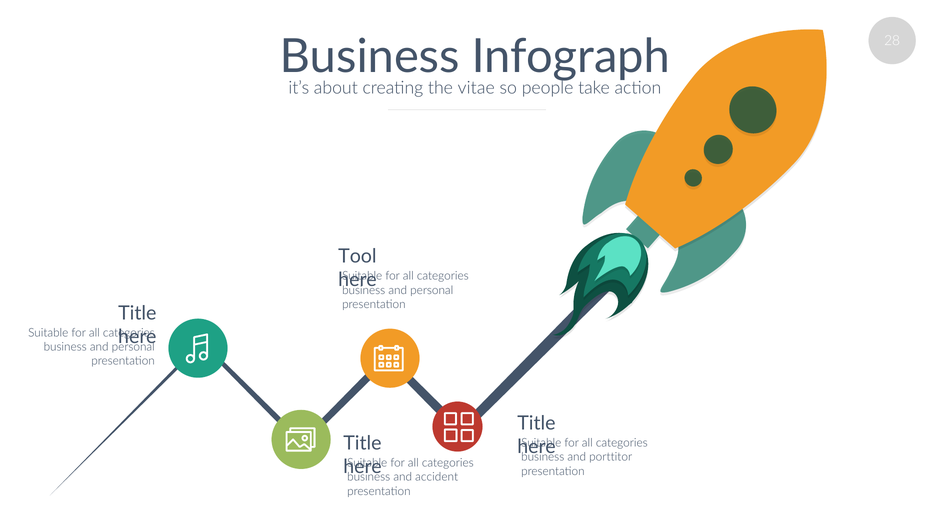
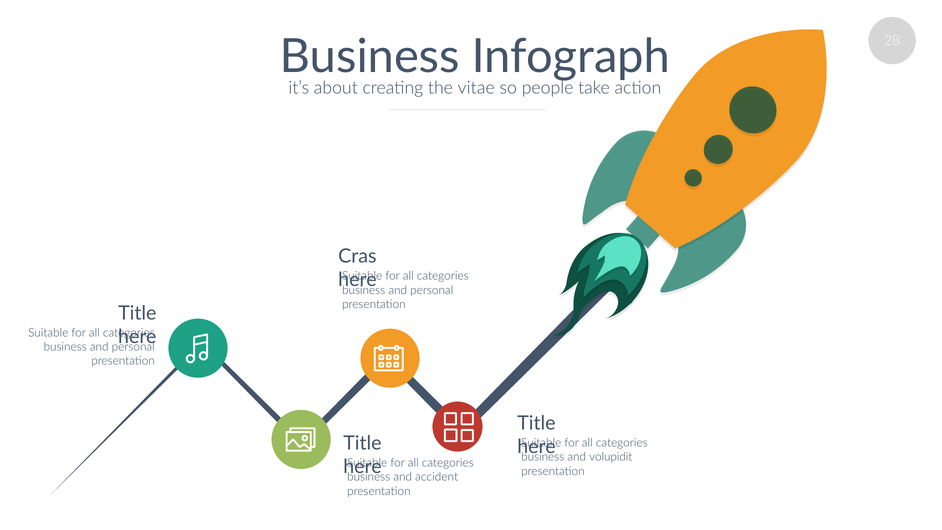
Tool: Tool -> Cras (357, 256)
porttitor: porttitor -> volupidit (611, 457)
